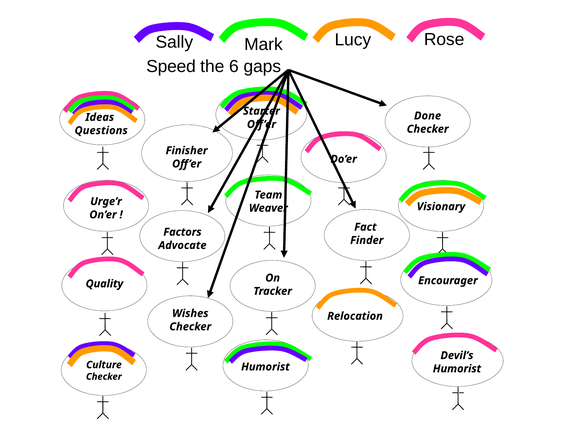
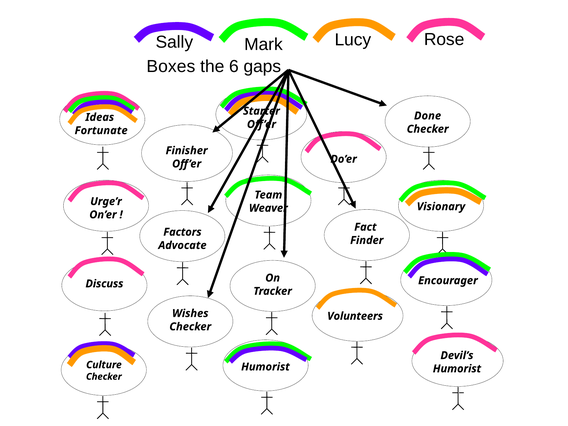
Speed: Speed -> Boxes (171, 66)
Questions: Questions -> Fortunate (101, 131)
Quality: Quality -> Discuss (104, 284)
Relocation: Relocation -> Volunteers (355, 316)
